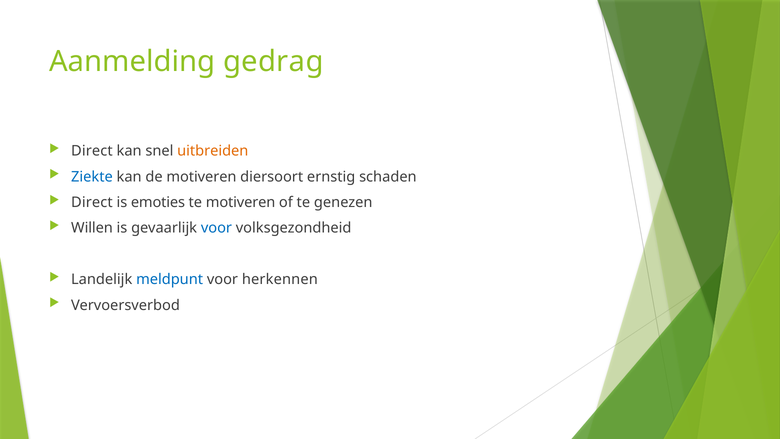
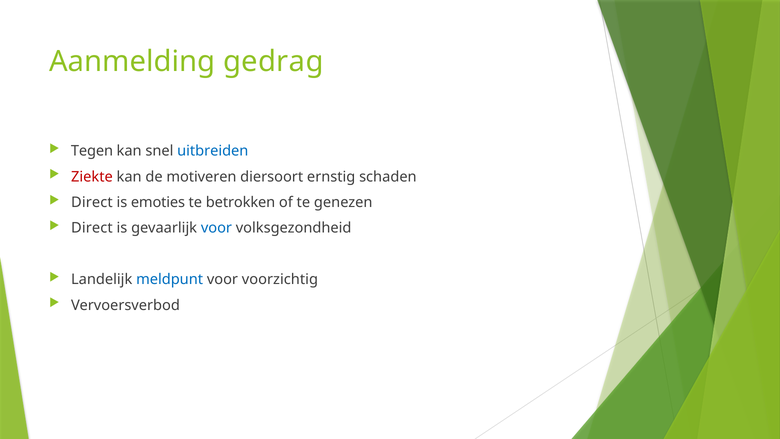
Direct: Direct -> Tegen (92, 151)
uitbreiden colour: orange -> blue (213, 151)
Ziekte colour: blue -> red (92, 177)
te motiveren: motiveren -> betrokken (241, 202)
Willen: Willen -> Direct (92, 228)
herkennen: herkennen -> voorzichtig (280, 279)
